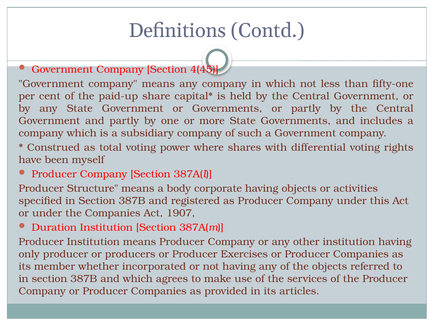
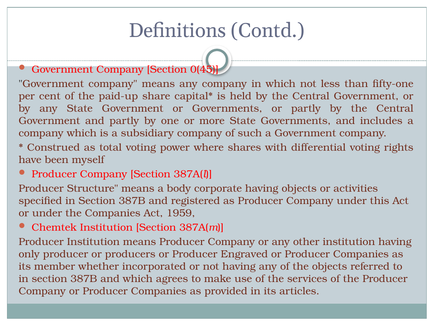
4(45: 4(45 -> 0(45 (204, 69)
1907: 1907 -> 1959 (181, 213)
Duration: Duration -> Chemtek (54, 227)
Exercises: Exercises -> Engraved (244, 254)
